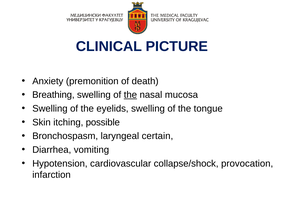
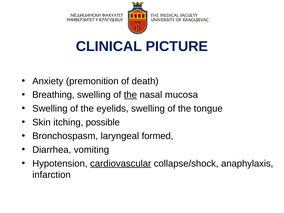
certain: certain -> formed (158, 136)
cardiovascular underline: none -> present (121, 163)
provocation: provocation -> anaphylaxis (247, 163)
